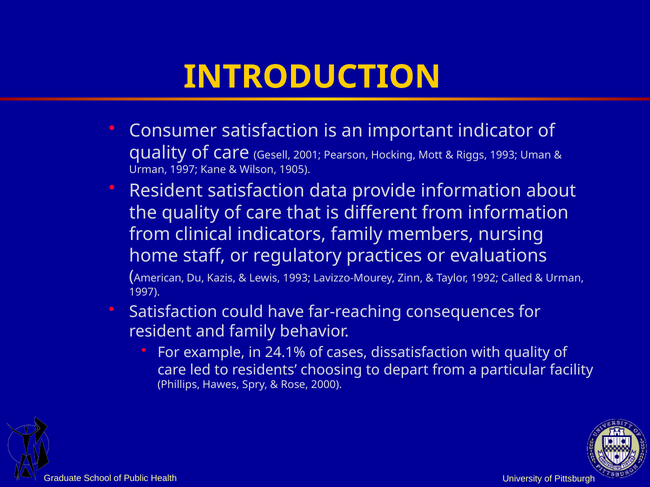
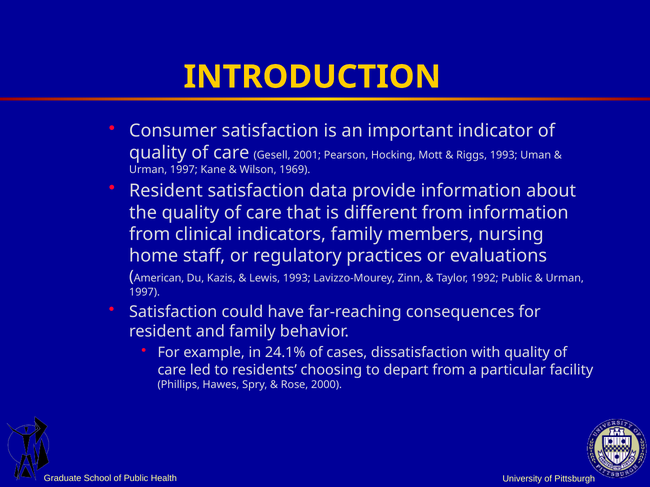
1905: 1905 -> 1969 (295, 170)
1992 Called: Called -> Public (517, 278)
